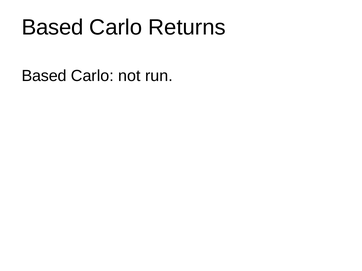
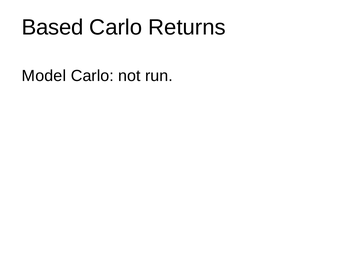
Based: Based -> Model (44, 76)
